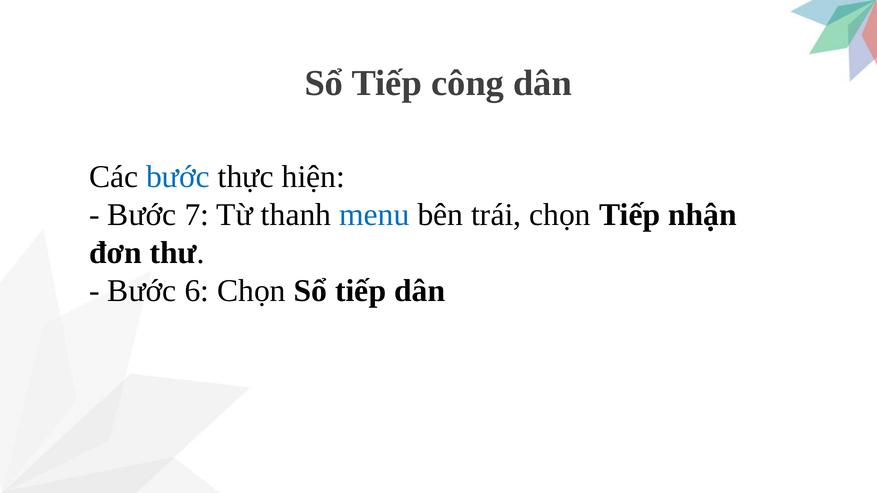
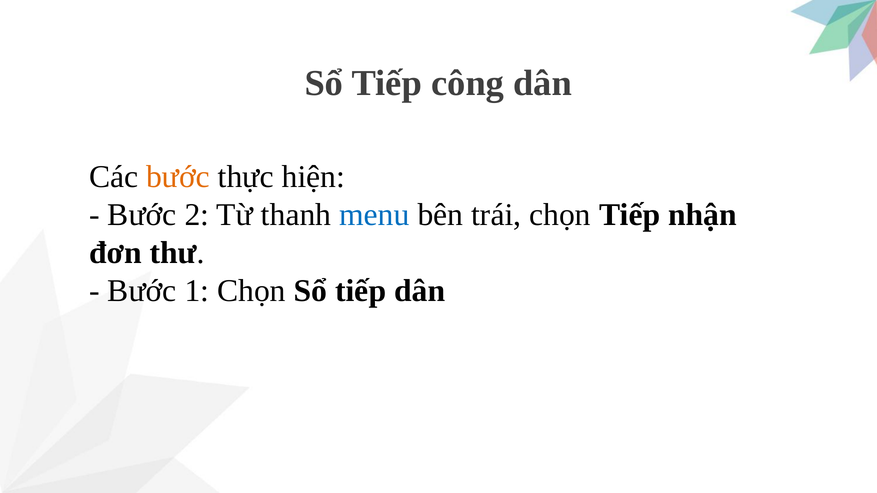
bước colour: blue -> orange (178, 177)
7: 7 -> 2 (197, 215)
6: 6 -> 1 (197, 291)
